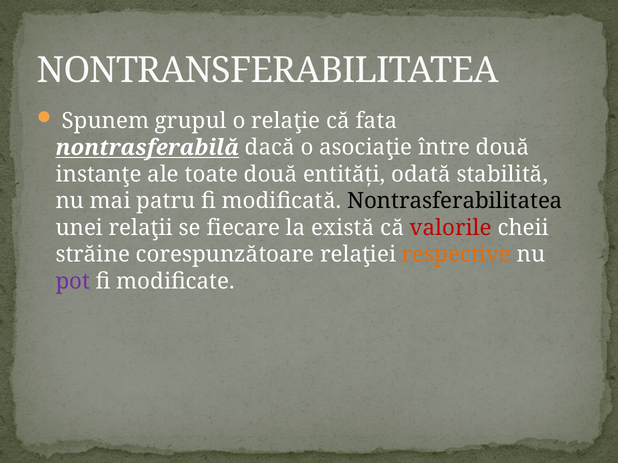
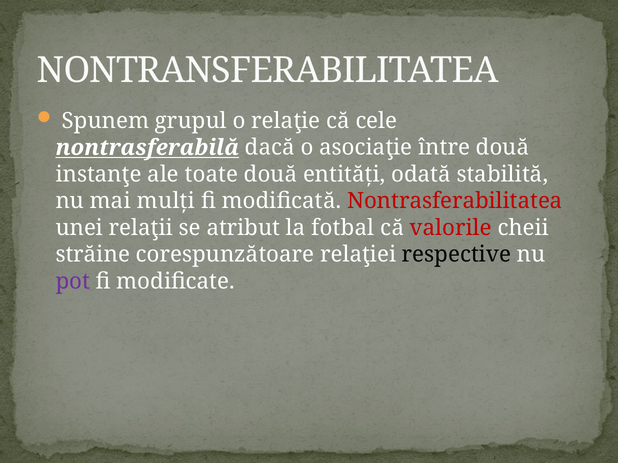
fata: fata -> cele (376, 121)
patru: patru -> mulţi (166, 201)
Nontrasferabilitatea colour: black -> red (455, 201)
fiecare: fiecare -> atribut (243, 228)
există: există -> fotbal (343, 228)
respective colour: orange -> black (456, 255)
